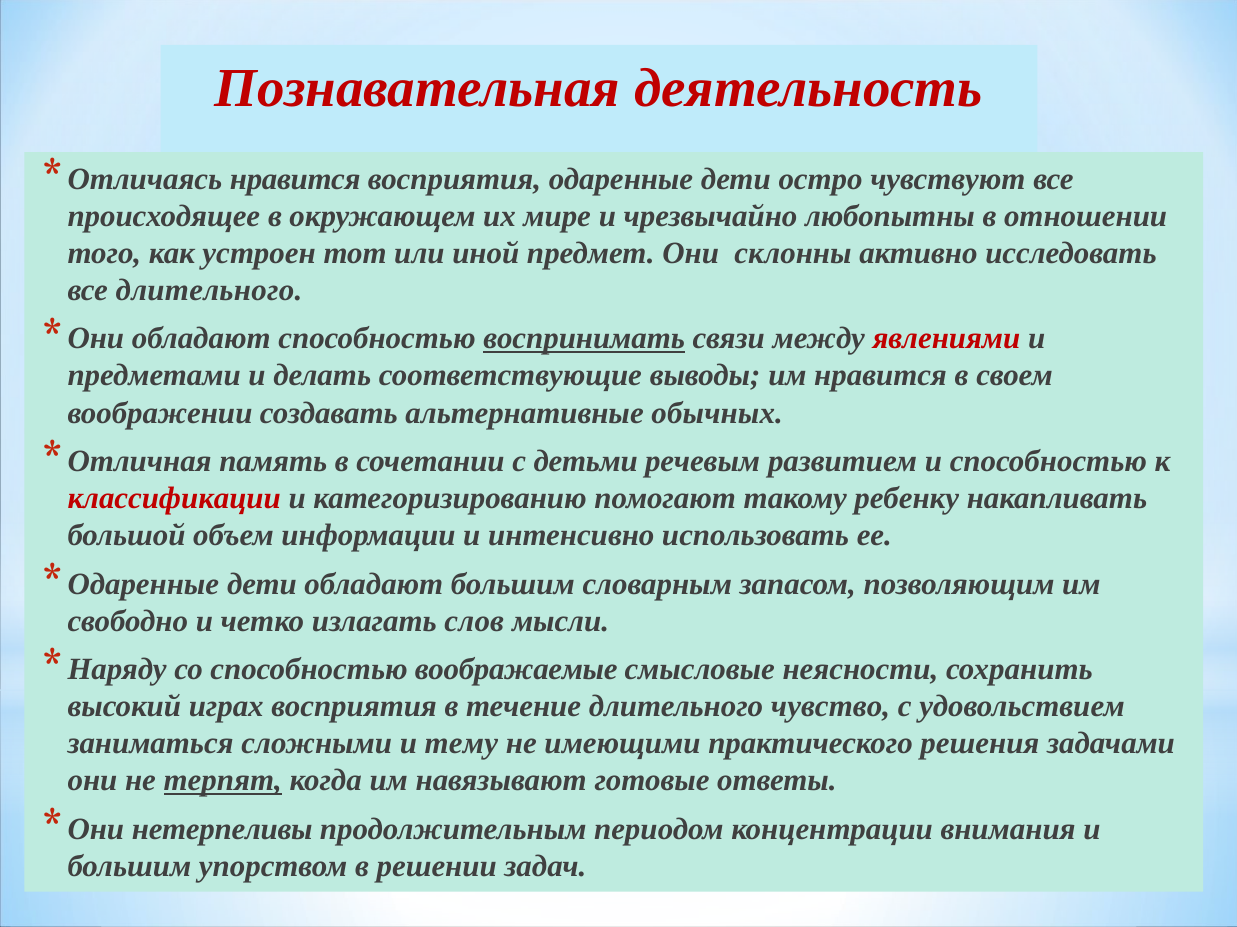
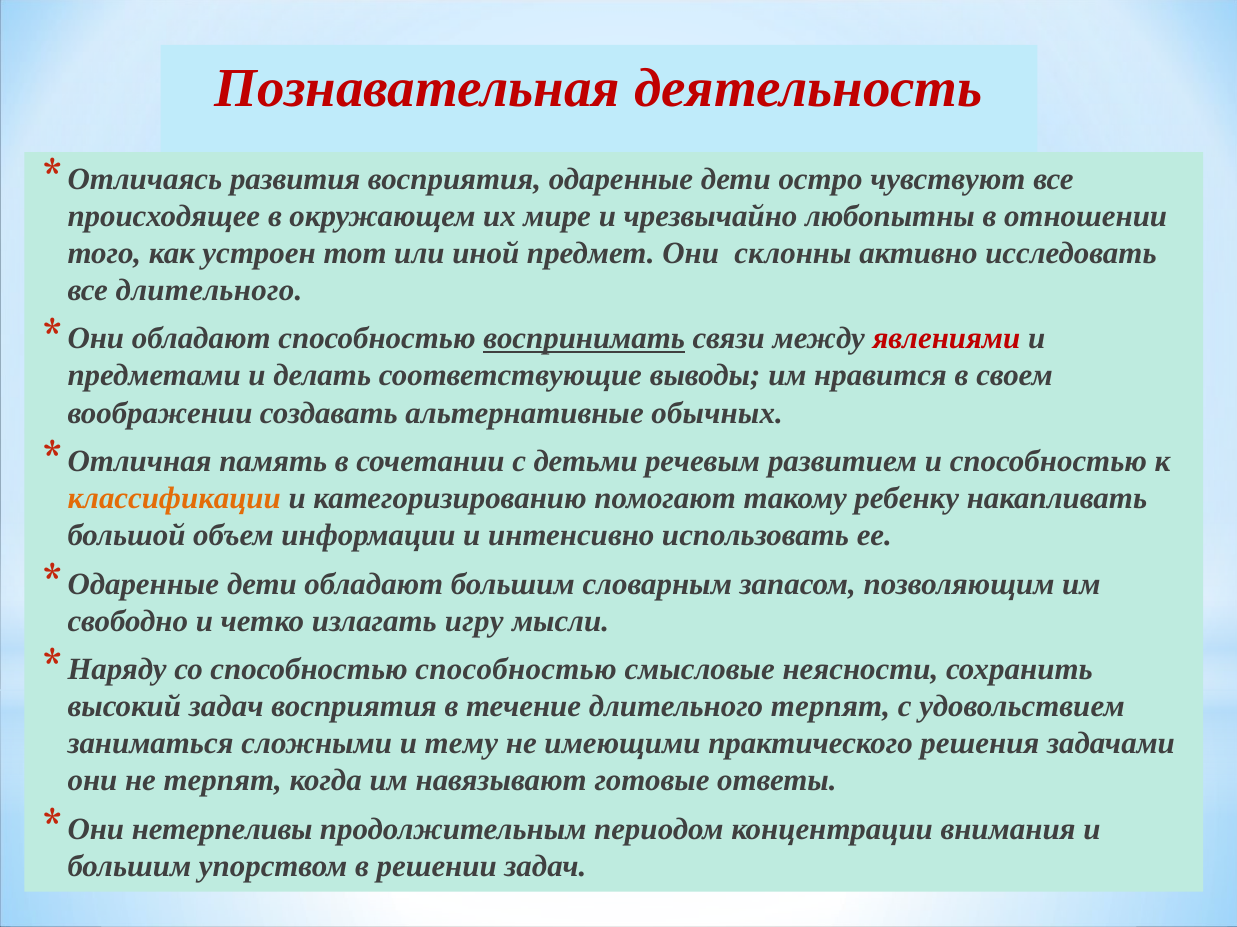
нравится: нравится -> развития (295, 179)
классификации colour: red -> orange (174, 499)
слов: слов -> игру (474, 621)
способностью воображаемые: воображаемые -> способностью (516, 670)
высокий играх: играх -> задач (226, 707)
длительного чувство: чувство -> терпят (831, 707)
терпят underline: present -> none (223, 781)
